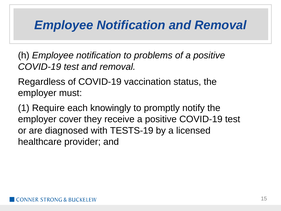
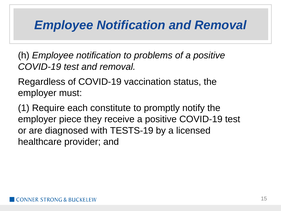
knowingly: knowingly -> constitute (111, 108)
cover: cover -> piece (70, 119)
